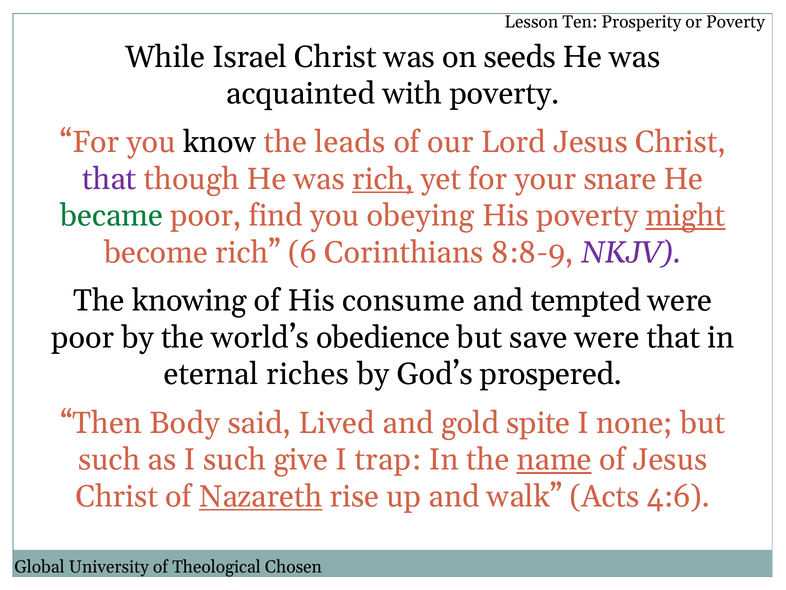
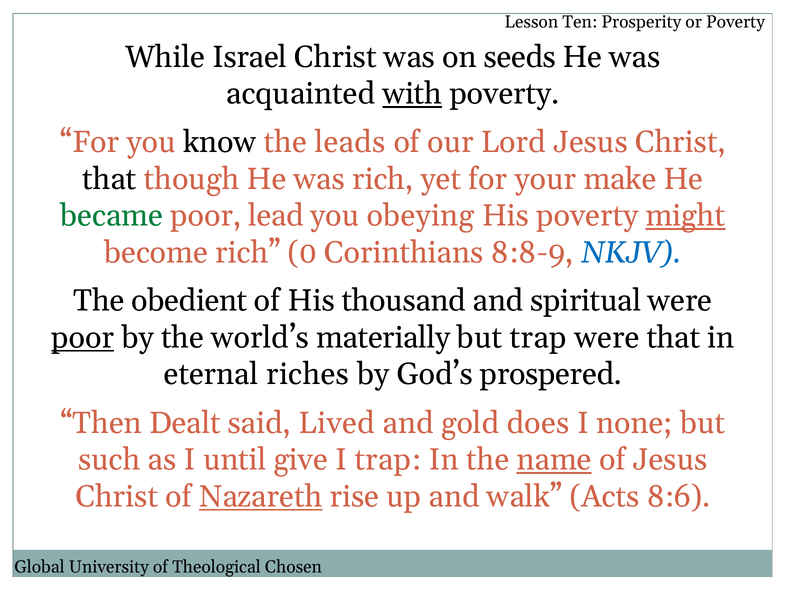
with underline: none -> present (412, 94)
that colour: purple -> black (109, 179)
rich underline: present -> none (383, 179)
snare: snare -> make (620, 179)
find: find -> lead (276, 216)
6: 6 -> 0 (303, 252)
NKJV colour: purple -> blue (631, 252)
knowing: knowing -> obedient (190, 301)
consume: consume -> thousand (404, 301)
tempted: tempted -> spiritual (586, 301)
poor underline: none -> present (83, 337)
obedience: obedience -> materially (383, 337)
but save: save -> trap (538, 337)
Body: Body -> Dealt (185, 423)
spite: spite -> does (538, 423)
I such: such -> until (235, 459)
4:6: 4:6 -> 8:6 (678, 496)
